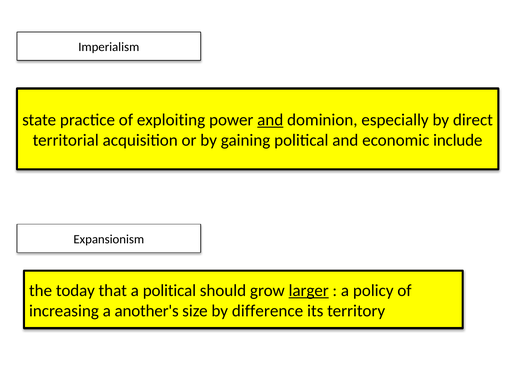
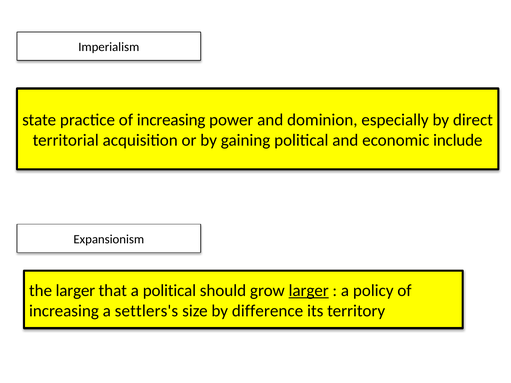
practice of exploiting: exploiting -> increasing (171, 120)
and underline: present -> none (270, 120)
the today: today -> larger (75, 291)
another's: another's -> settlers's (146, 311)
